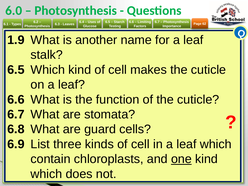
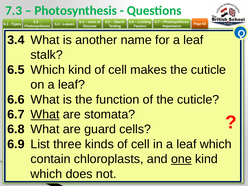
6.0: 6.0 -> 7.3 (14, 11)
1.9: 1.9 -> 3.4 (16, 40)
What underline: none -> present (45, 114)
